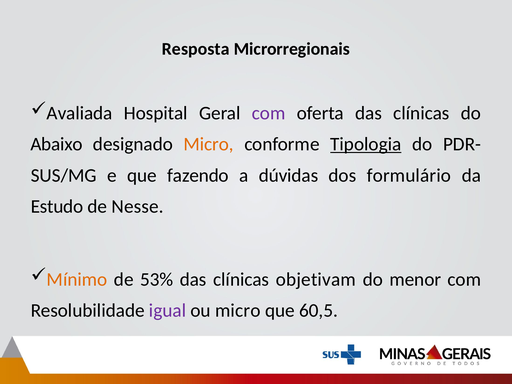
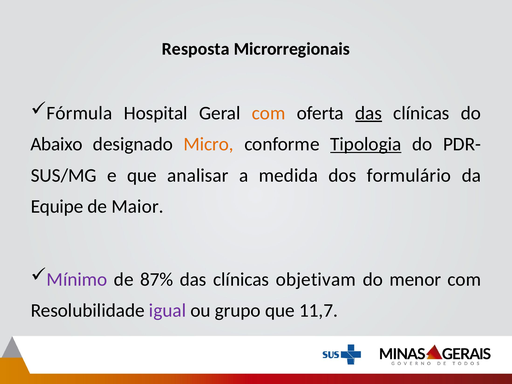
Avaliada: Avaliada -> Fórmula (79, 113)
com colour: purple -> orange (269, 113)
das underline: none -> present (369, 113)
fazendo: fazendo -> analisar (198, 175)
dúvidas: dúvidas -> medida (288, 175)
Estudo: Estudo -> Equipe (57, 206)
Nesse: Nesse -> Maior (138, 206)
Mínimo colour: orange -> purple (77, 279)
53%: 53% -> 87% (157, 279)
ou micro: micro -> grupo (238, 310)
60,5: 60,5 -> 11,7 (318, 310)
